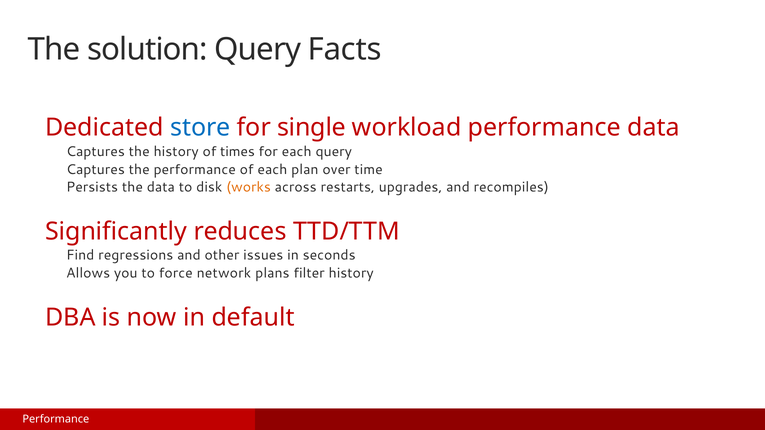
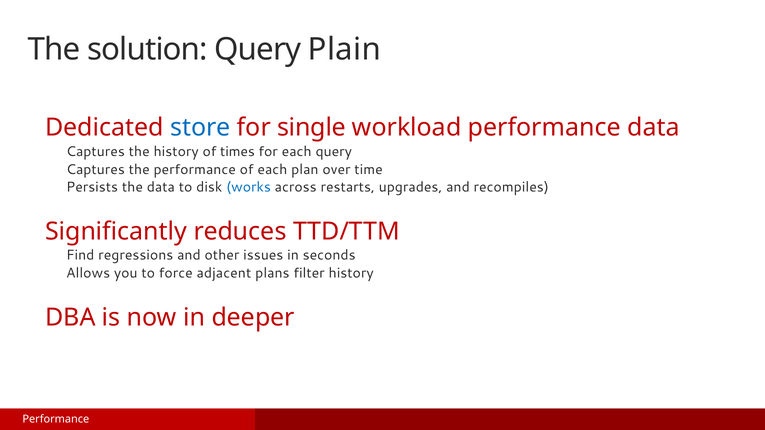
Facts: Facts -> Plain (344, 49)
works colour: orange -> blue (249, 187)
network: network -> adjacent (224, 273)
default: default -> deeper (253, 317)
